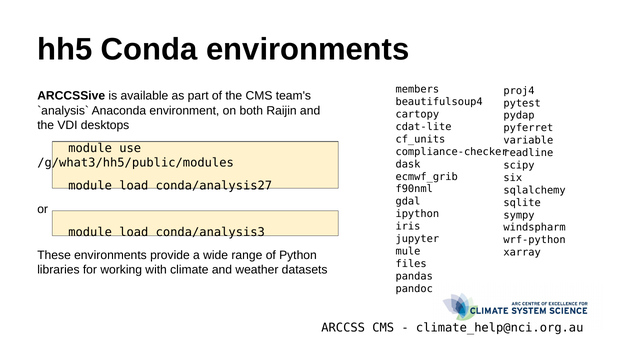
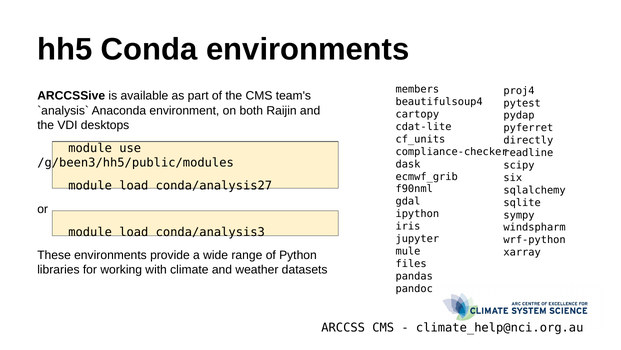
variable: variable -> directly (528, 140)
/g/what3/hh5/public/modules: /g/what3/hh5/public/modules -> /g/been3/hh5/public/modules (136, 162)
